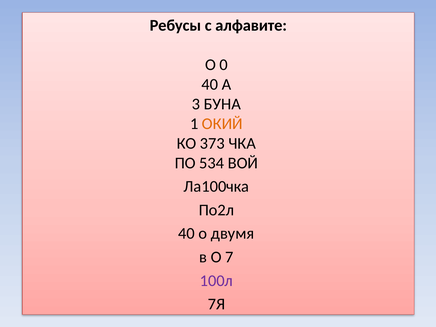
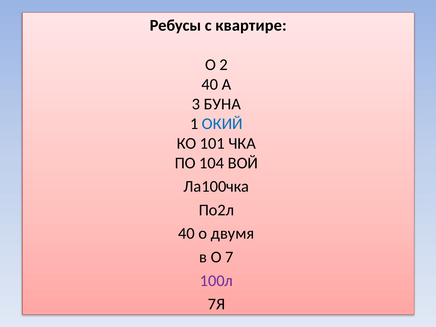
алфавите: алфавите -> квартире (251, 26)
0: 0 -> 2 (224, 65)
ОКИЙ colour: orange -> blue (222, 124)
373: 373 -> 101 (212, 143)
534: 534 -> 104 (212, 163)
